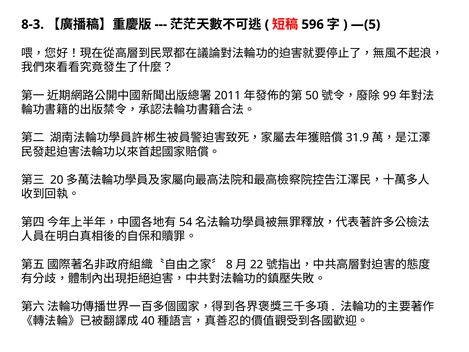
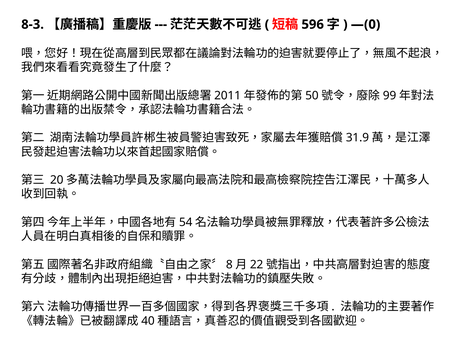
—(5: —(5 -> —(0 (366, 24)
